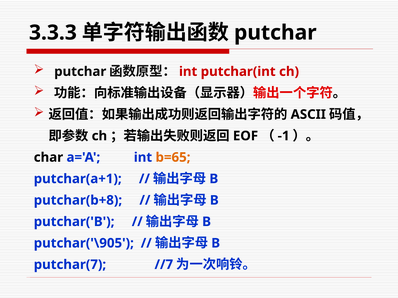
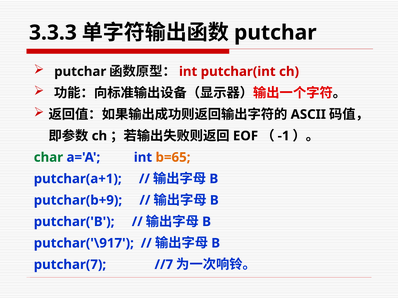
char colour: black -> green (48, 158)
putchar(b+8: putchar(b+8 -> putchar(b+9 (78, 201)
putchar('\905: putchar('\905 -> putchar('\917 (84, 244)
